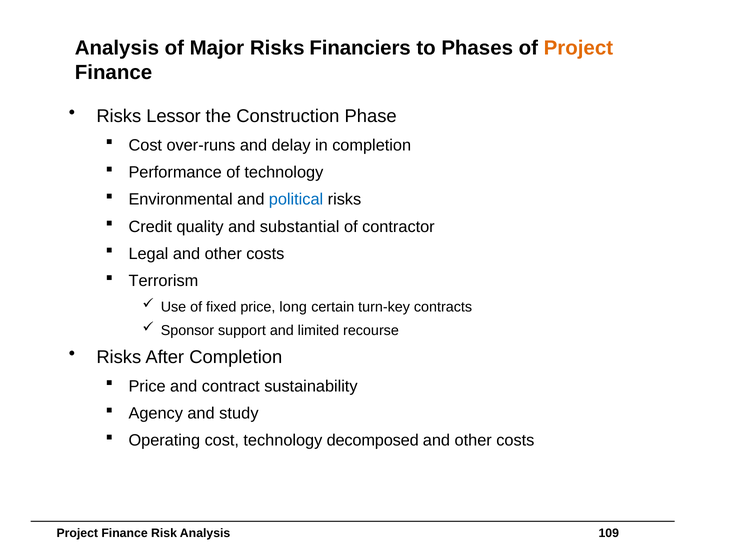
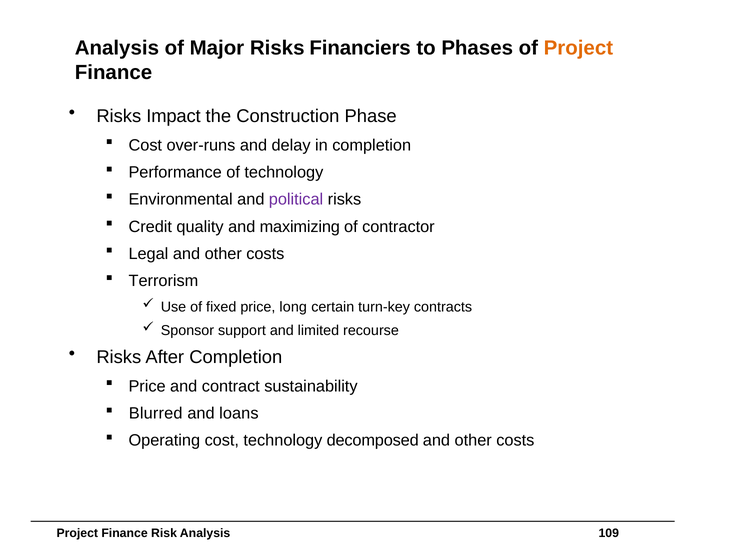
Lessor: Lessor -> Impact (174, 116)
political colour: blue -> purple (296, 200)
substantial: substantial -> maximizing (300, 227)
Agency: Agency -> Blurred (156, 413)
study: study -> loans (239, 413)
